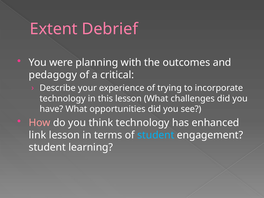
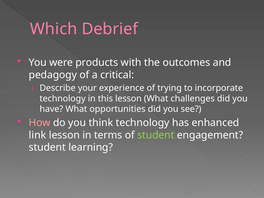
Extent: Extent -> Which (54, 29)
planning: planning -> products (97, 63)
student colour: light blue -> light green (156, 135)
